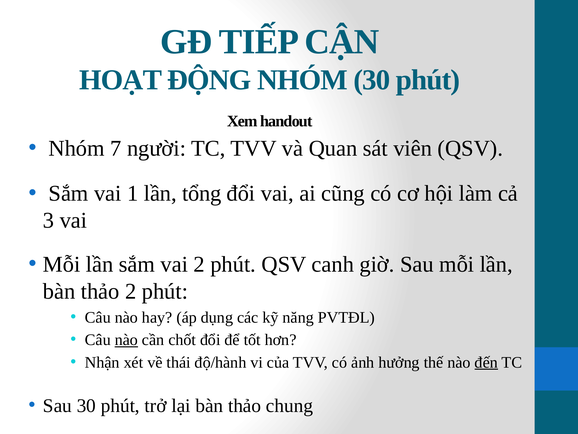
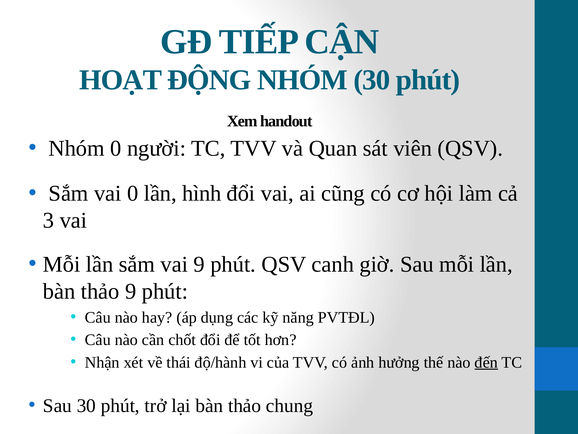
Nhóm 7: 7 -> 0 (116, 148)
vai 1: 1 -> 0 (133, 193)
tổng: tổng -> hình (202, 193)
vai 2: 2 -> 9 (199, 264)
thảo 2: 2 -> 9 (131, 291)
nào underline: present -> none (126, 339)
